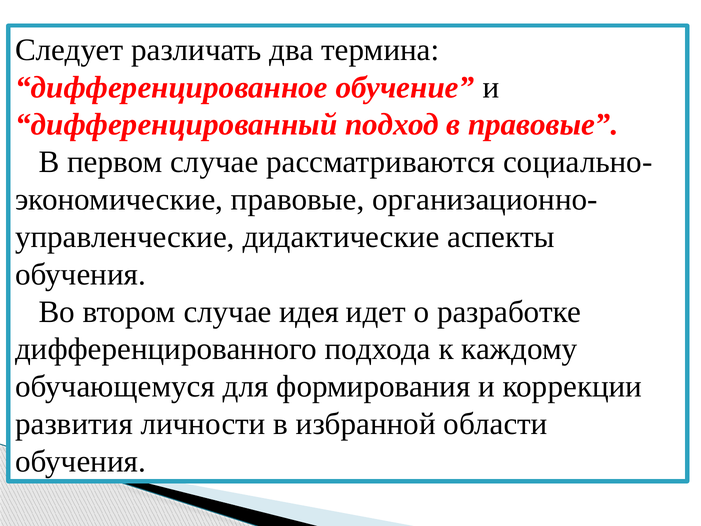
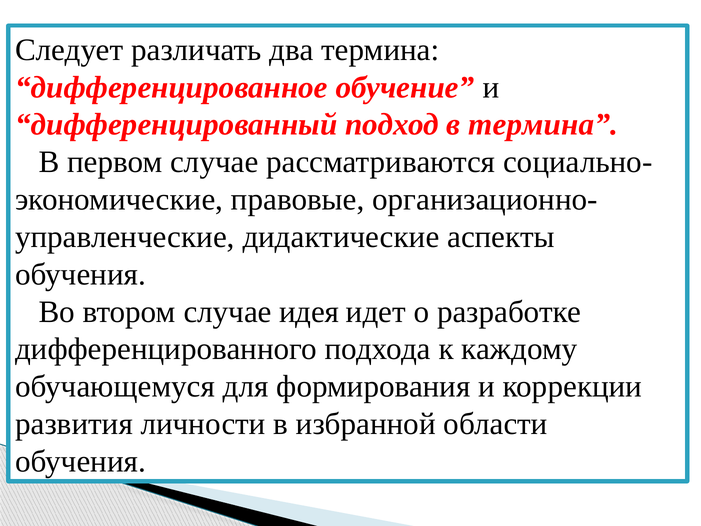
в правовые: правовые -> термина (543, 125)
